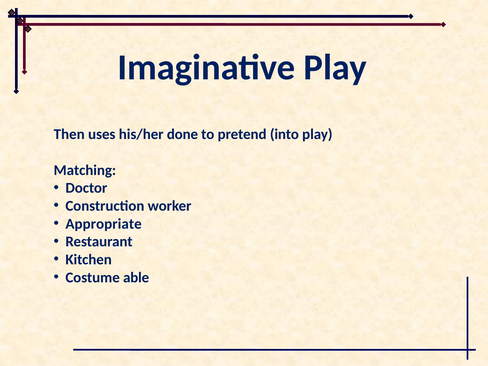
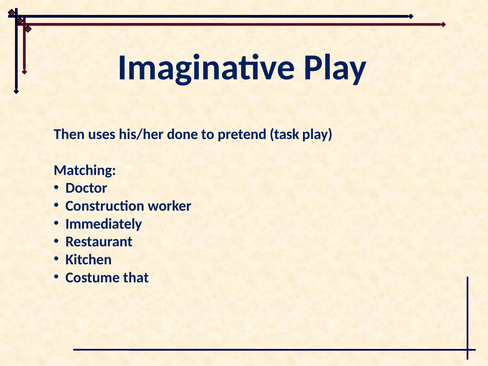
into: into -> task (284, 134)
Appropriate: Appropriate -> Immediately (104, 224)
able: able -> that (136, 277)
